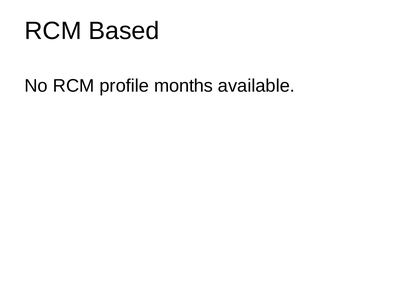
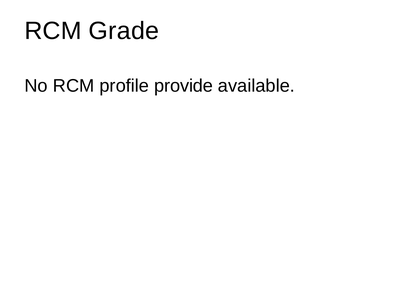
Based: Based -> Grade (124, 31)
months: months -> provide (184, 86)
